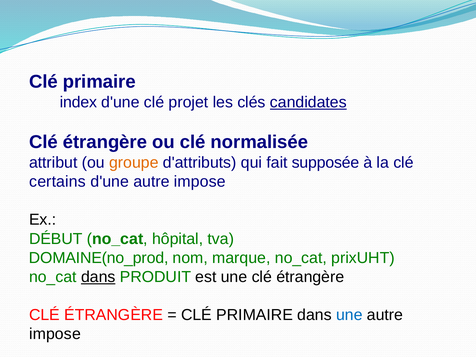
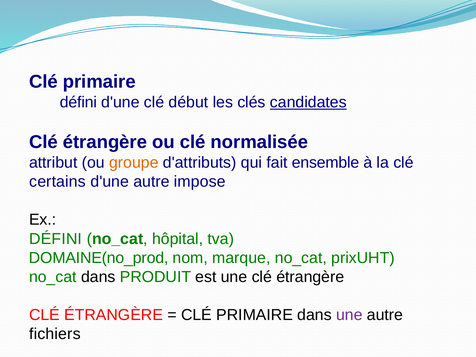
index: index -> défini (78, 102)
projet: projet -> début (188, 102)
supposée: supposée -> ensemble (326, 163)
DÉBUT: DÉBUT -> DÉFINI (56, 239)
dans underline: present -> none (98, 277)
une colour: blue -> purple (349, 315)
impose: impose -> fichiers (55, 334)
